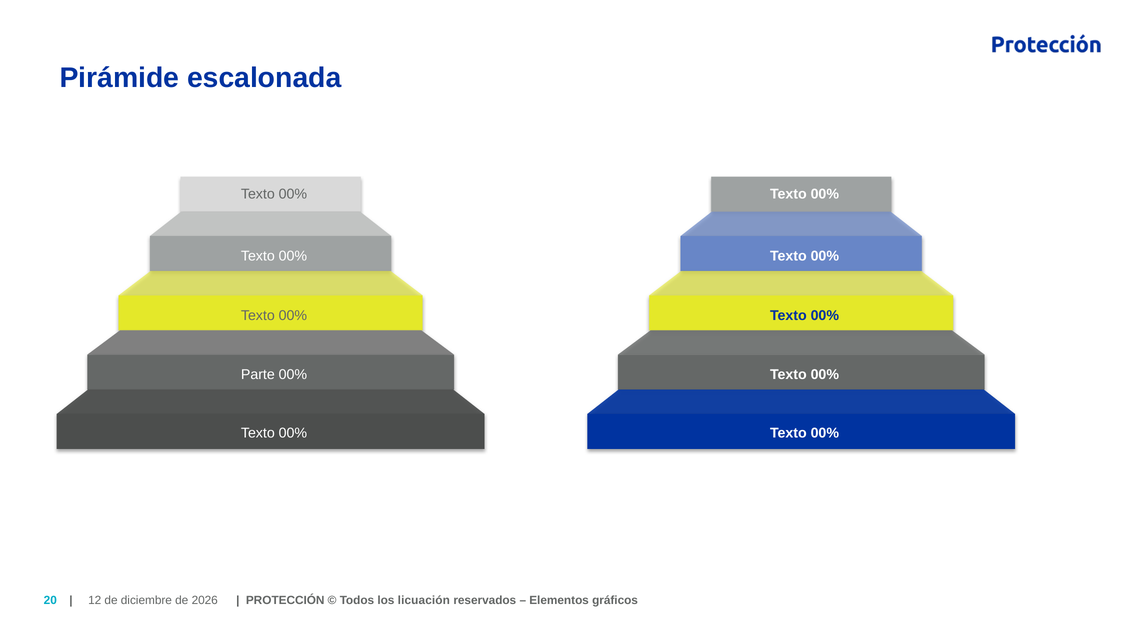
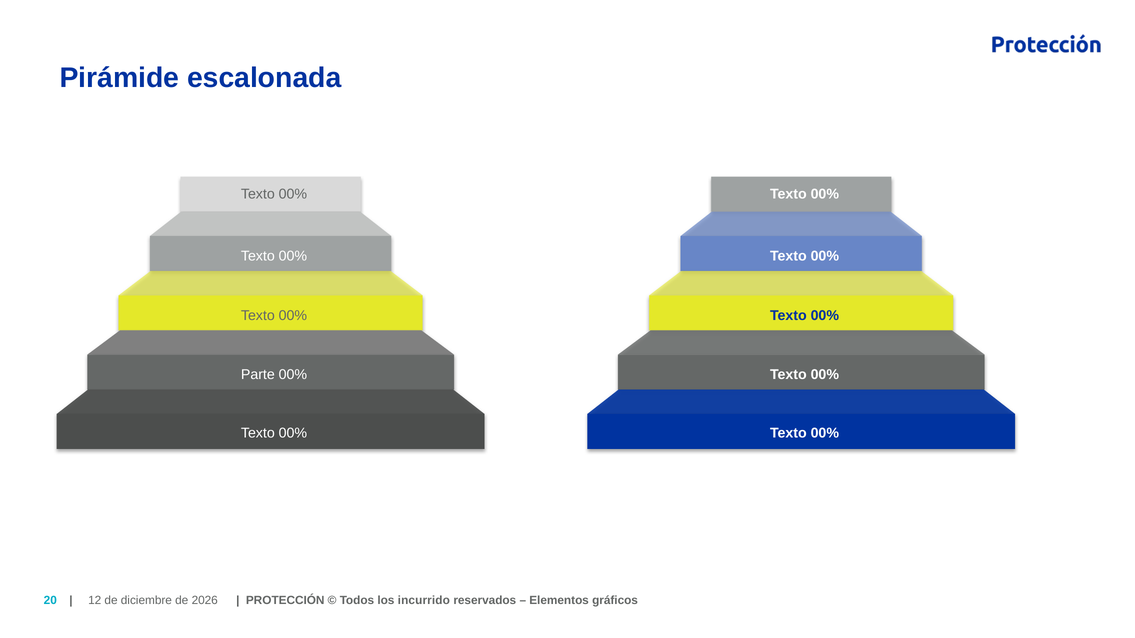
licuación: licuación -> incurrido (424, 601)
